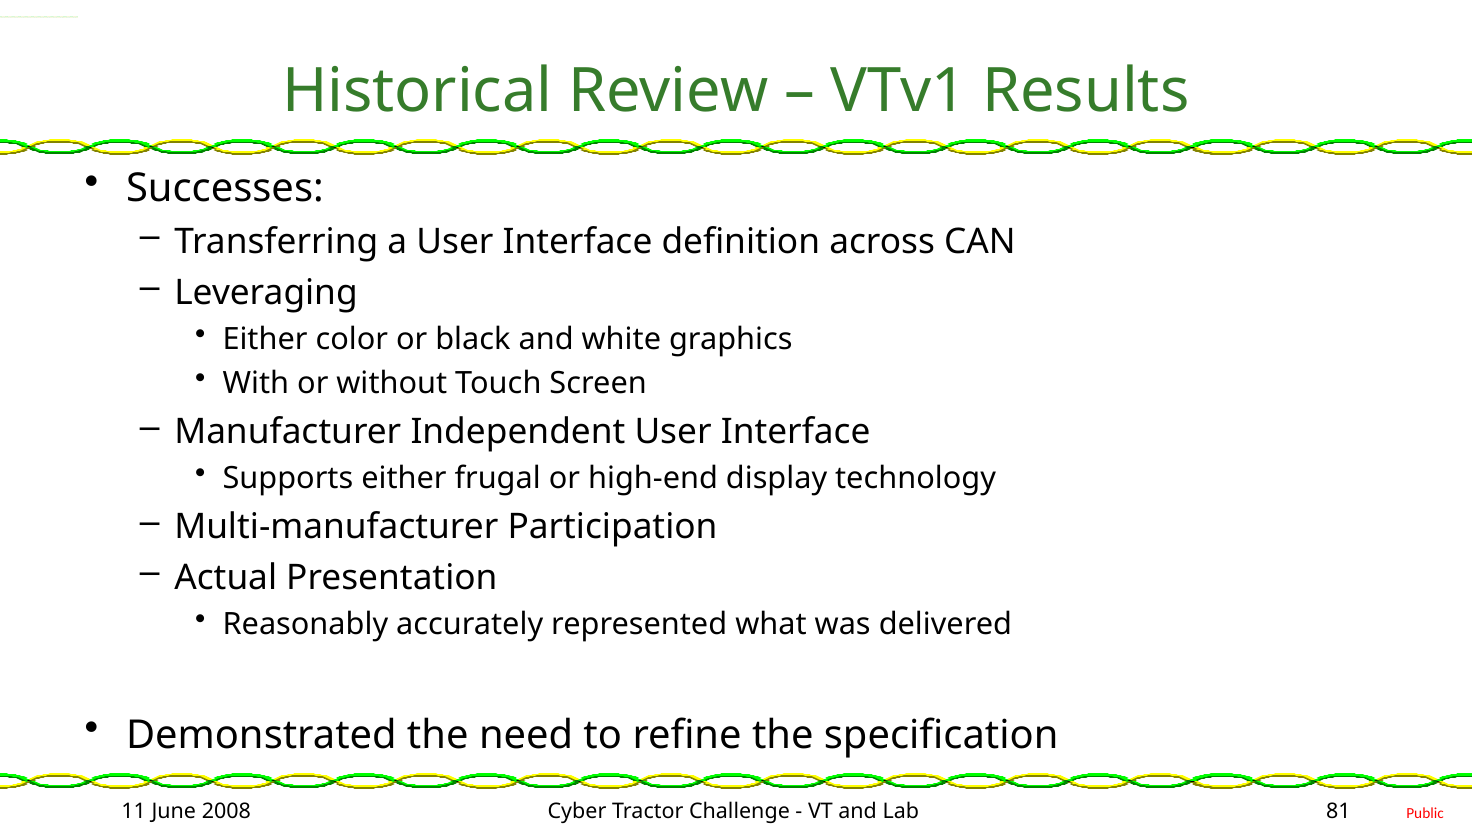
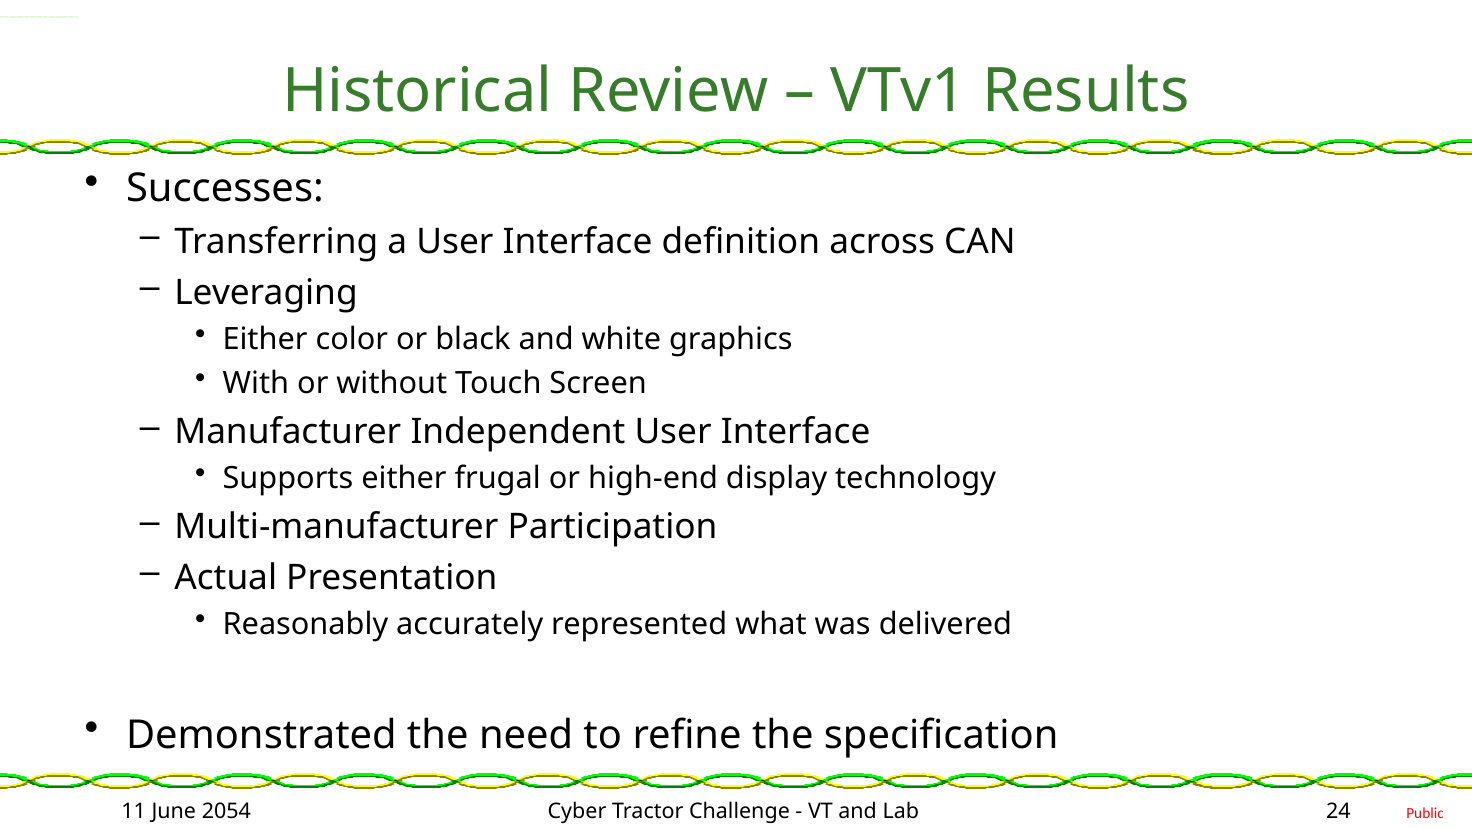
2008: 2008 -> 2054 (226, 811)
81: 81 -> 24 (1338, 811)
